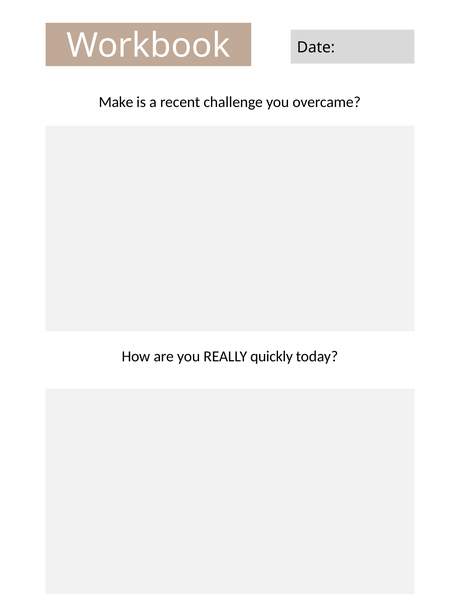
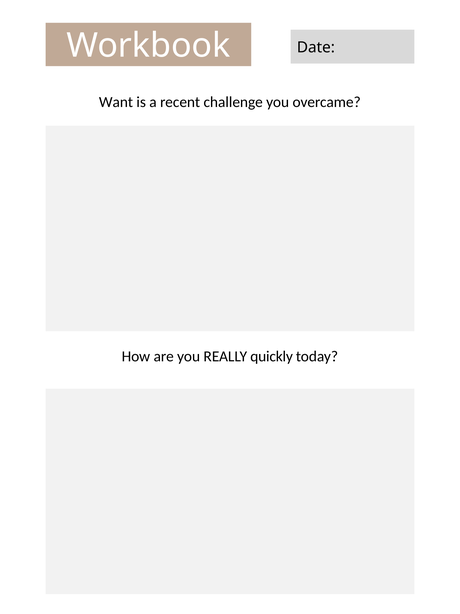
Make: Make -> Want (116, 102)
